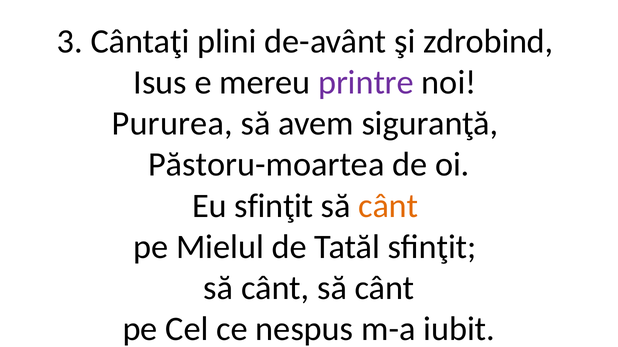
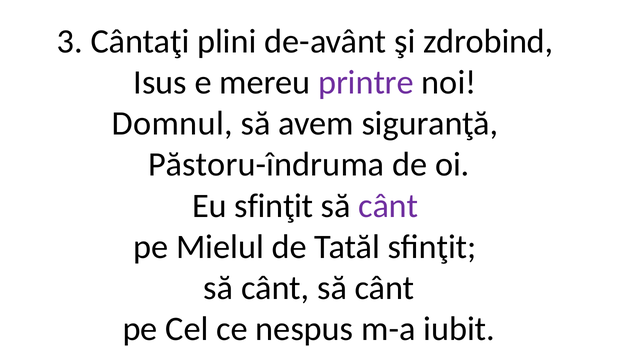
Pururea: Pururea -> Domnul (172, 124)
Păstoru-moartea: Păstoru-moartea -> Păstoru-îndruma (266, 165)
cânt colour: orange -> purple (388, 206)
